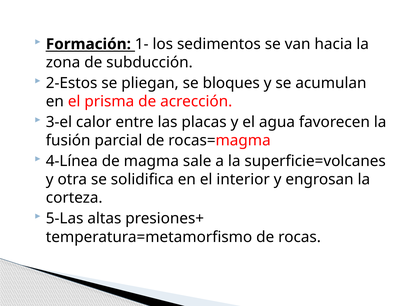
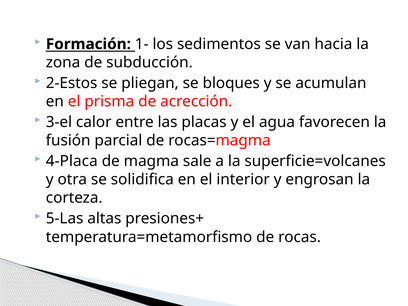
4-Línea: 4-Línea -> 4-Placa (72, 161)
